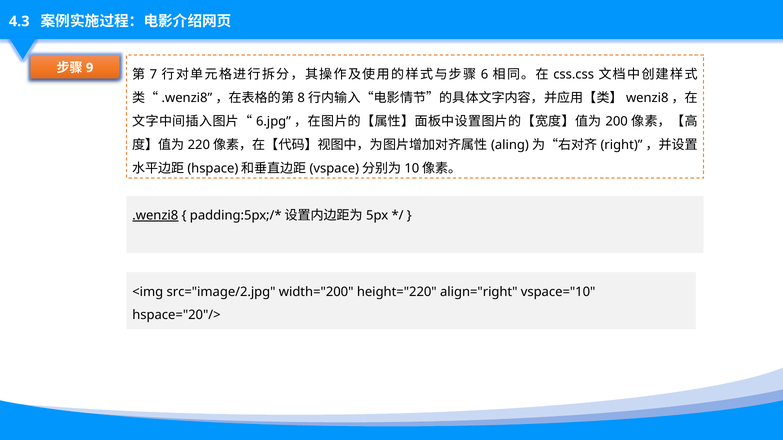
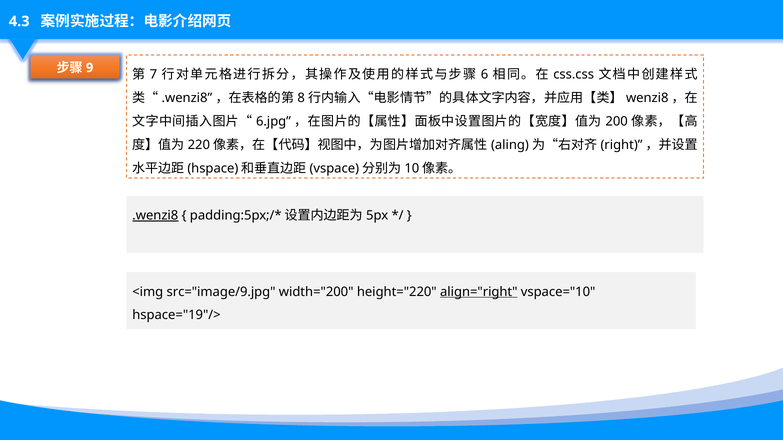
src="image/2.jpg: src="image/2.jpg -> src="image/9.jpg (221, 292)
align="right underline: none -> present (479, 292)
hspace="20"/>: hspace="20"/> -> hspace="19"/> (176, 315)
